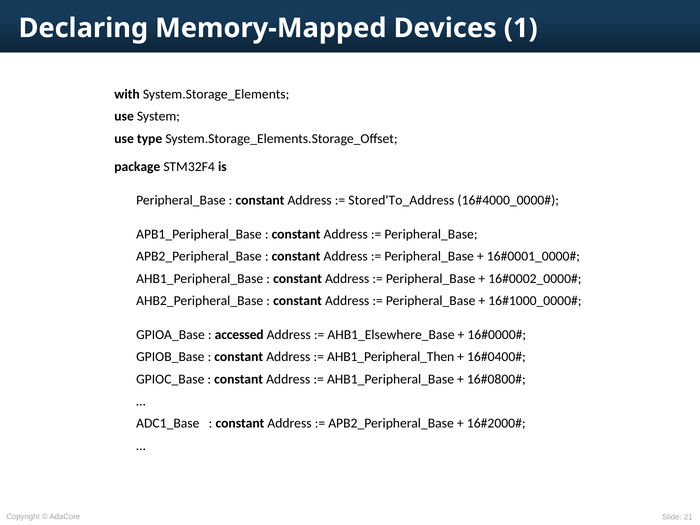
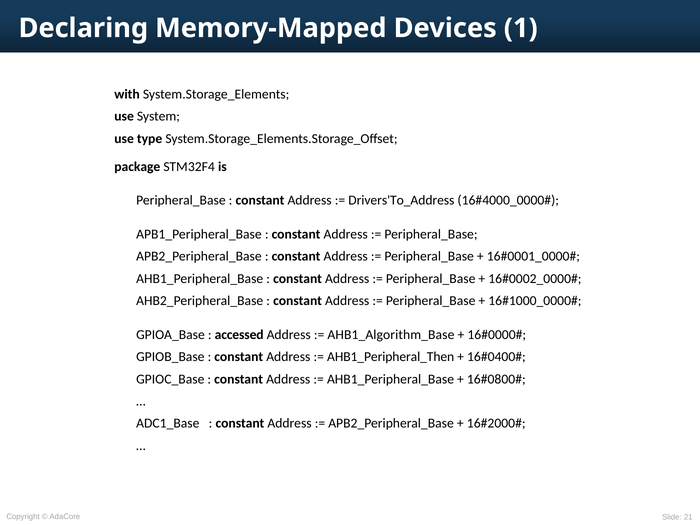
Stored'To_Address: Stored'To_Address -> Drivers'To_Address (401, 200)
AHB1_Elsewhere_Base: AHB1_Elsewhere_Base -> AHB1_Algorithm_Base (391, 335)
